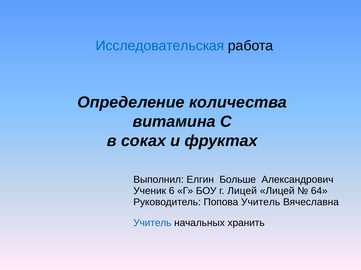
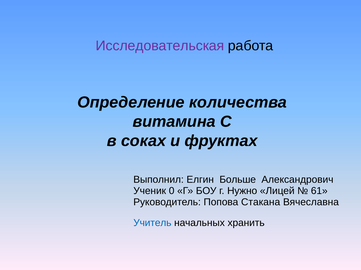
Исследовательская colour: blue -> purple (160, 46)
6: 6 -> 0 (172, 191)
г Лицей: Лицей -> Нужно (242, 191)
64: 64 -> 61 (319, 191)
Попова Учитель: Учитель -> Стакана (261, 203)
